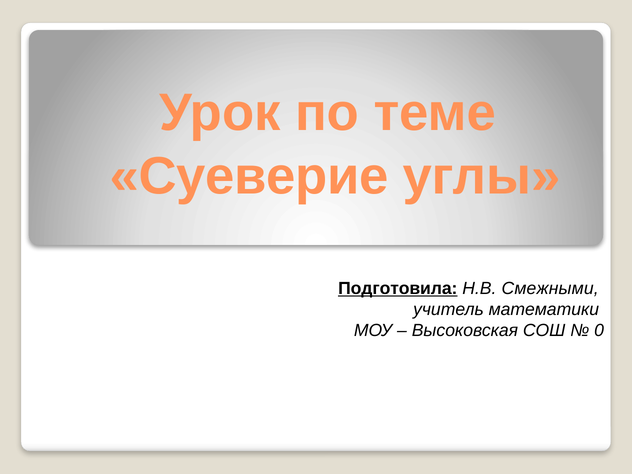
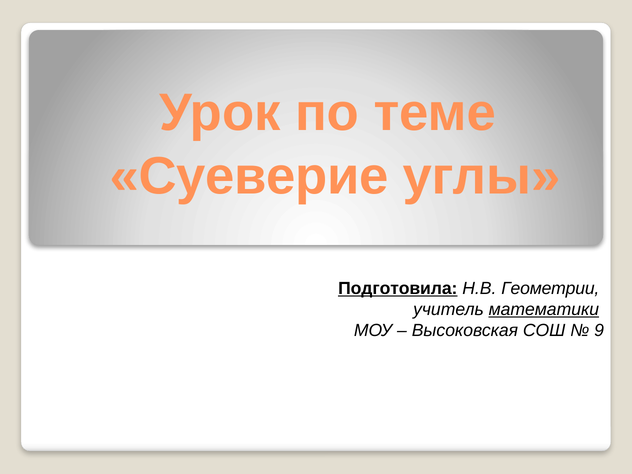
Смежными: Смежными -> Геометрии (550, 288)
математики underline: none -> present (544, 309)
0: 0 -> 9 (599, 331)
